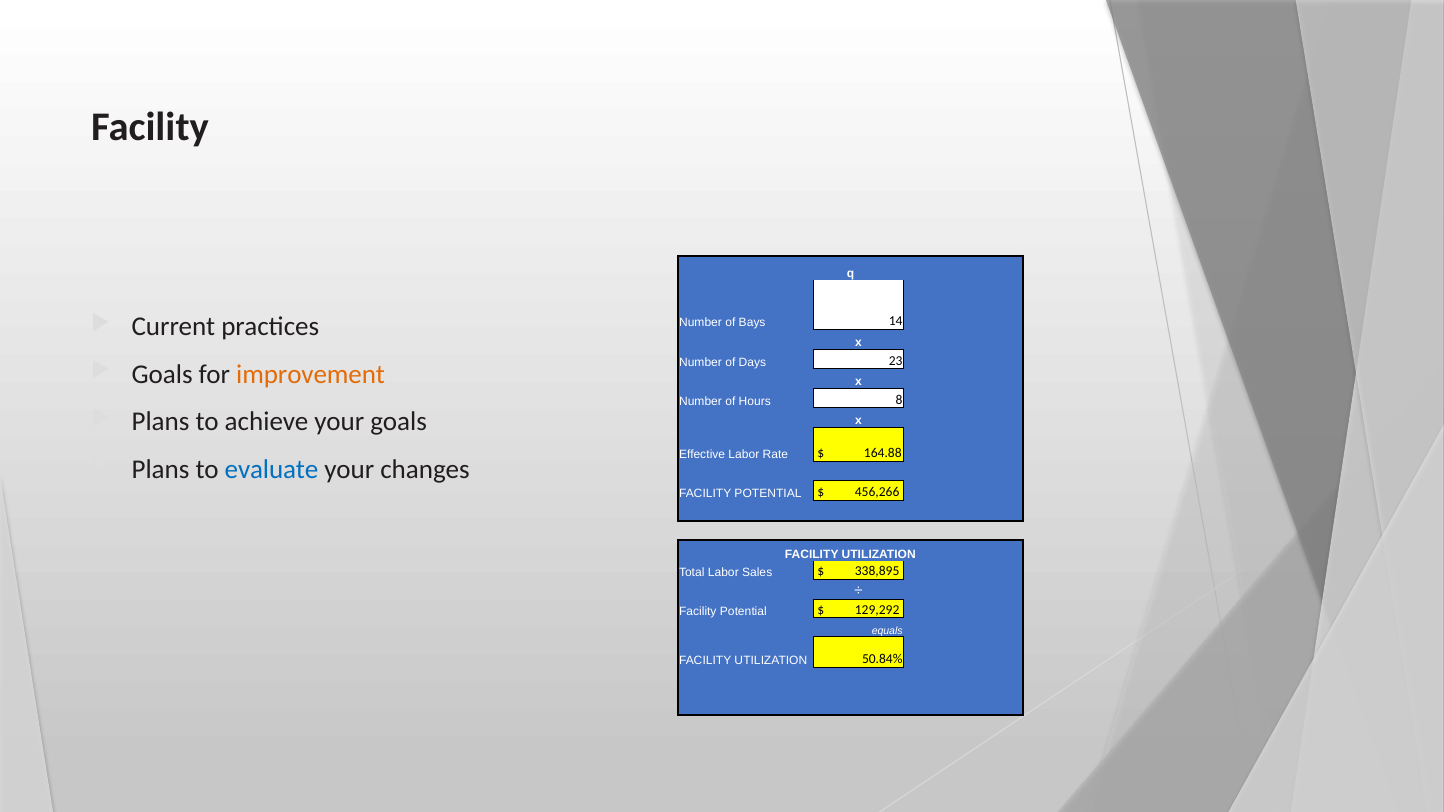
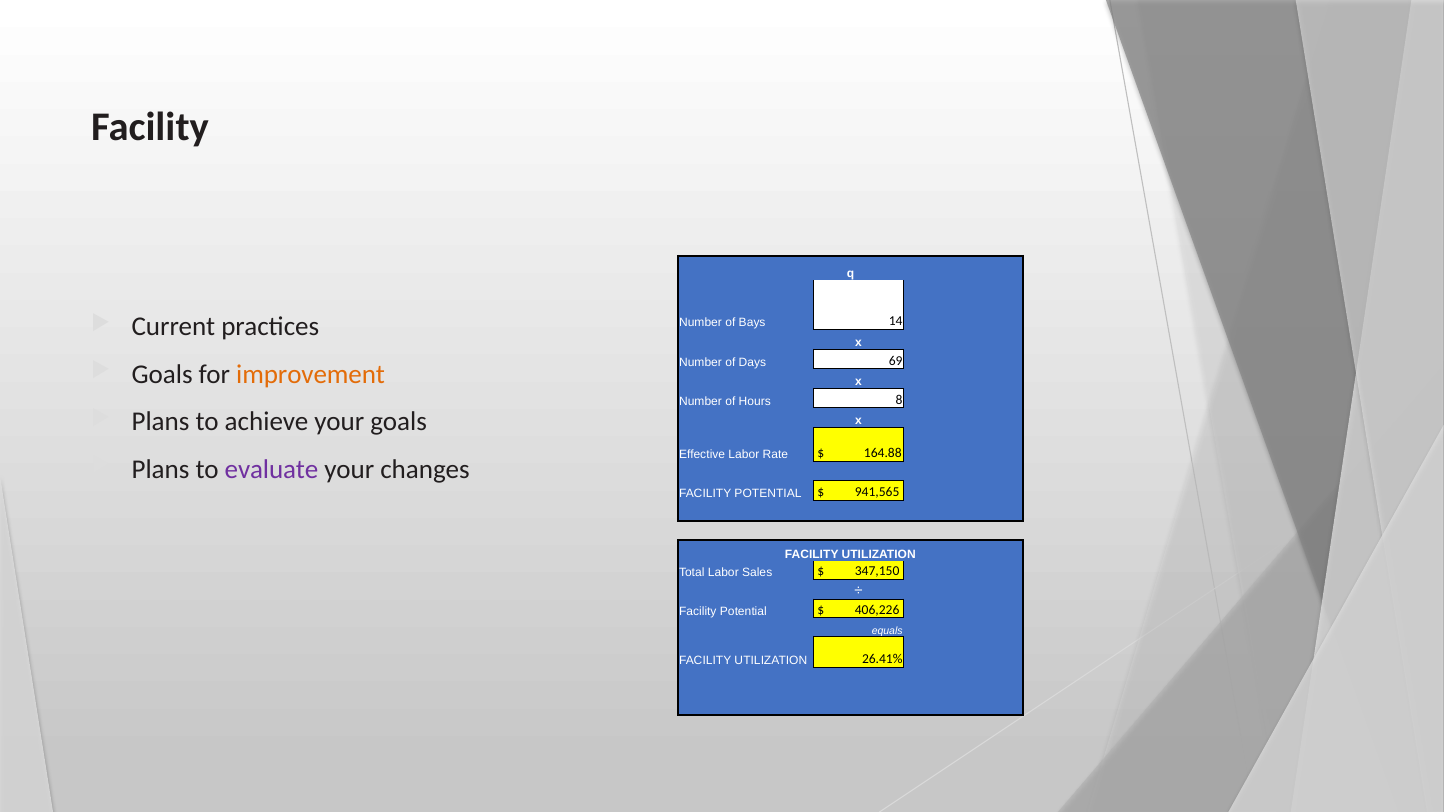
23: 23 -> 69 (896, 361)
evaluate colour: blue -> purple (271, 470)
456,266: 456,266 -> 941,565 (877, 492)
338,895: 338,895 -> 347,150 (877, 572)
129,292: 129,292 -> 406,226 (877, 610)
50.84%: 50.84% -> 26.41% (882, 659)
